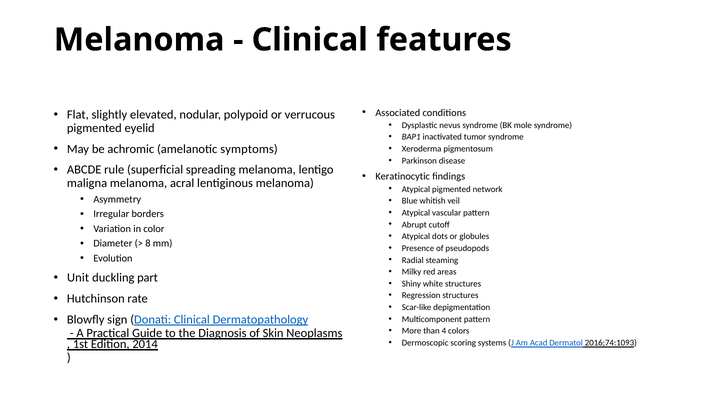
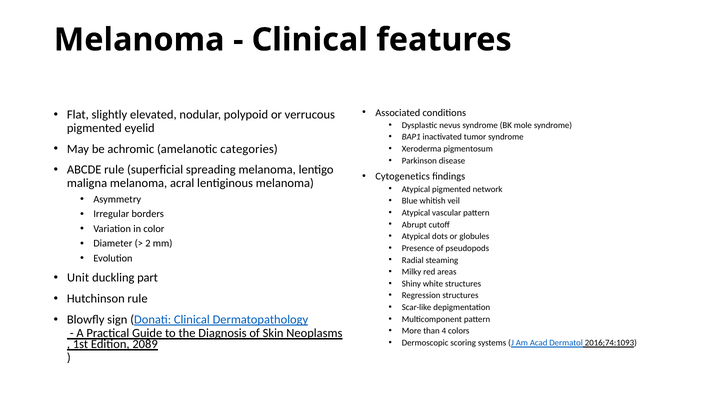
symptoms: symptoms -> categories (249, 149)
Keratinocytic: Keratinocytic -> Cytogenetics (403, 177)
8: 8 -> 2 (148, 244)
Hutchinson rate: rate -> rule (138, 299)
2014: 2014 -> 2089 (145, 345)
